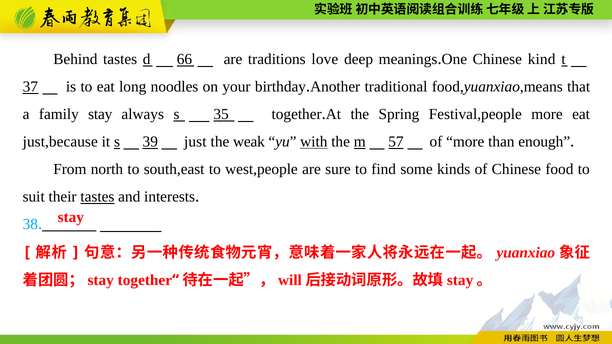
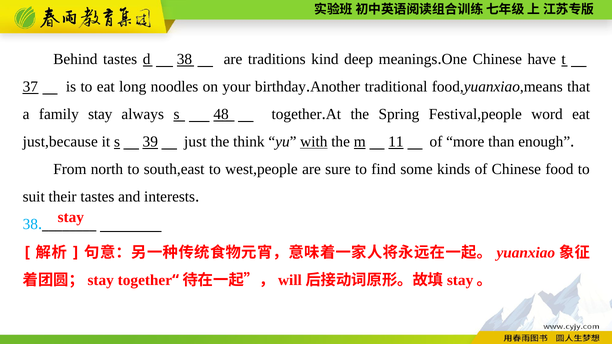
d 66: 66 -> 38 (184, 59)
love: love -> kind (325, 59)
kind: kind -> have (542, 59)
35: 35 -> 48 (221, 114)
Festival,people more: more -> word (547, 114)
weak: weak -> think (249, 142)
57: 57 -> 11 (396, 142)
tastes underline: present -> none (97, 197)
